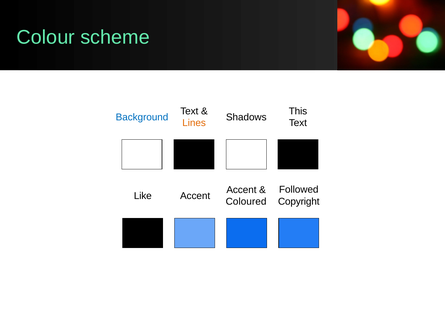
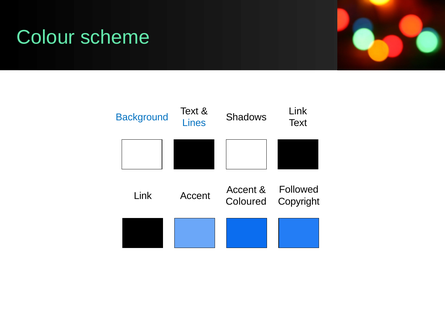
This: This -> Link (298, 111)
Lines colour: orange -> blue (194, 123)
Like: Like -> Link (143, 196)
